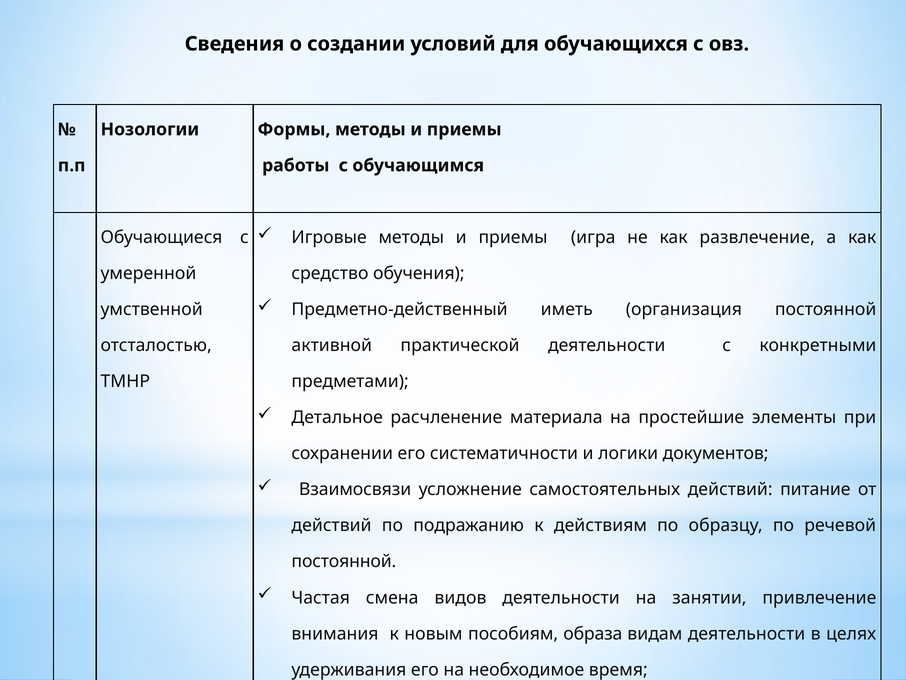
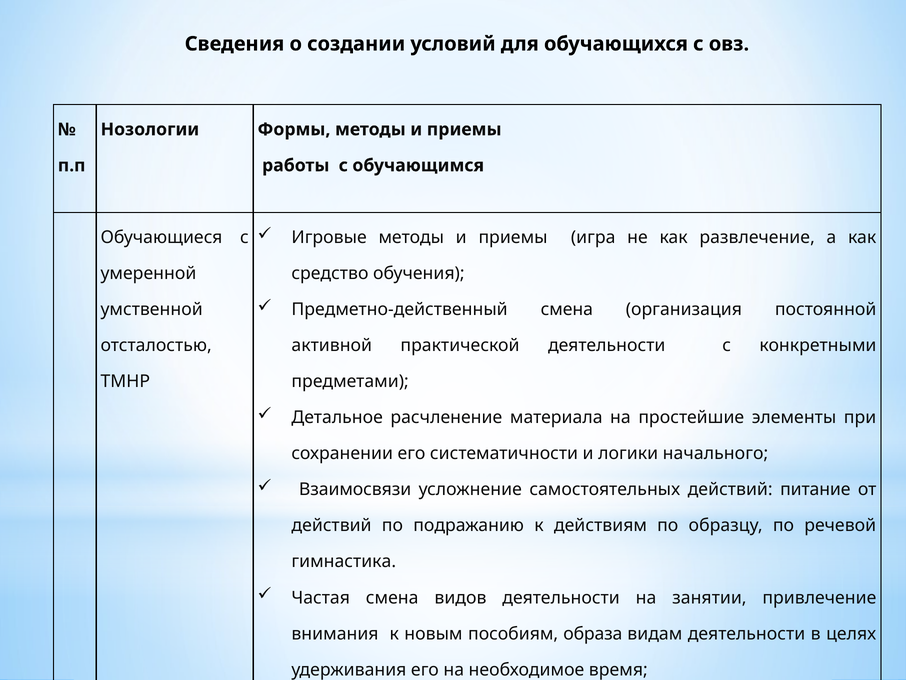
Предметно-действенный иметь: иметь -> смена (567, 309)
документов: документов -> начального (716, 453)
постоянной: постоянной -> гимнастика (344, 561)
